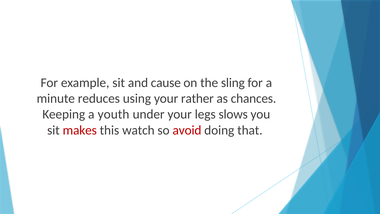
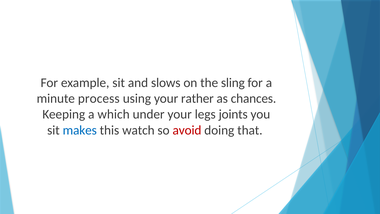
cause: cause -> slows (166, 83)
reduces: reduces -> process (99, 98)
youth: youth -> which (114, 114)
slows: slows -> joints (233, 114)
makes colour: red -> blue (80, 130)
